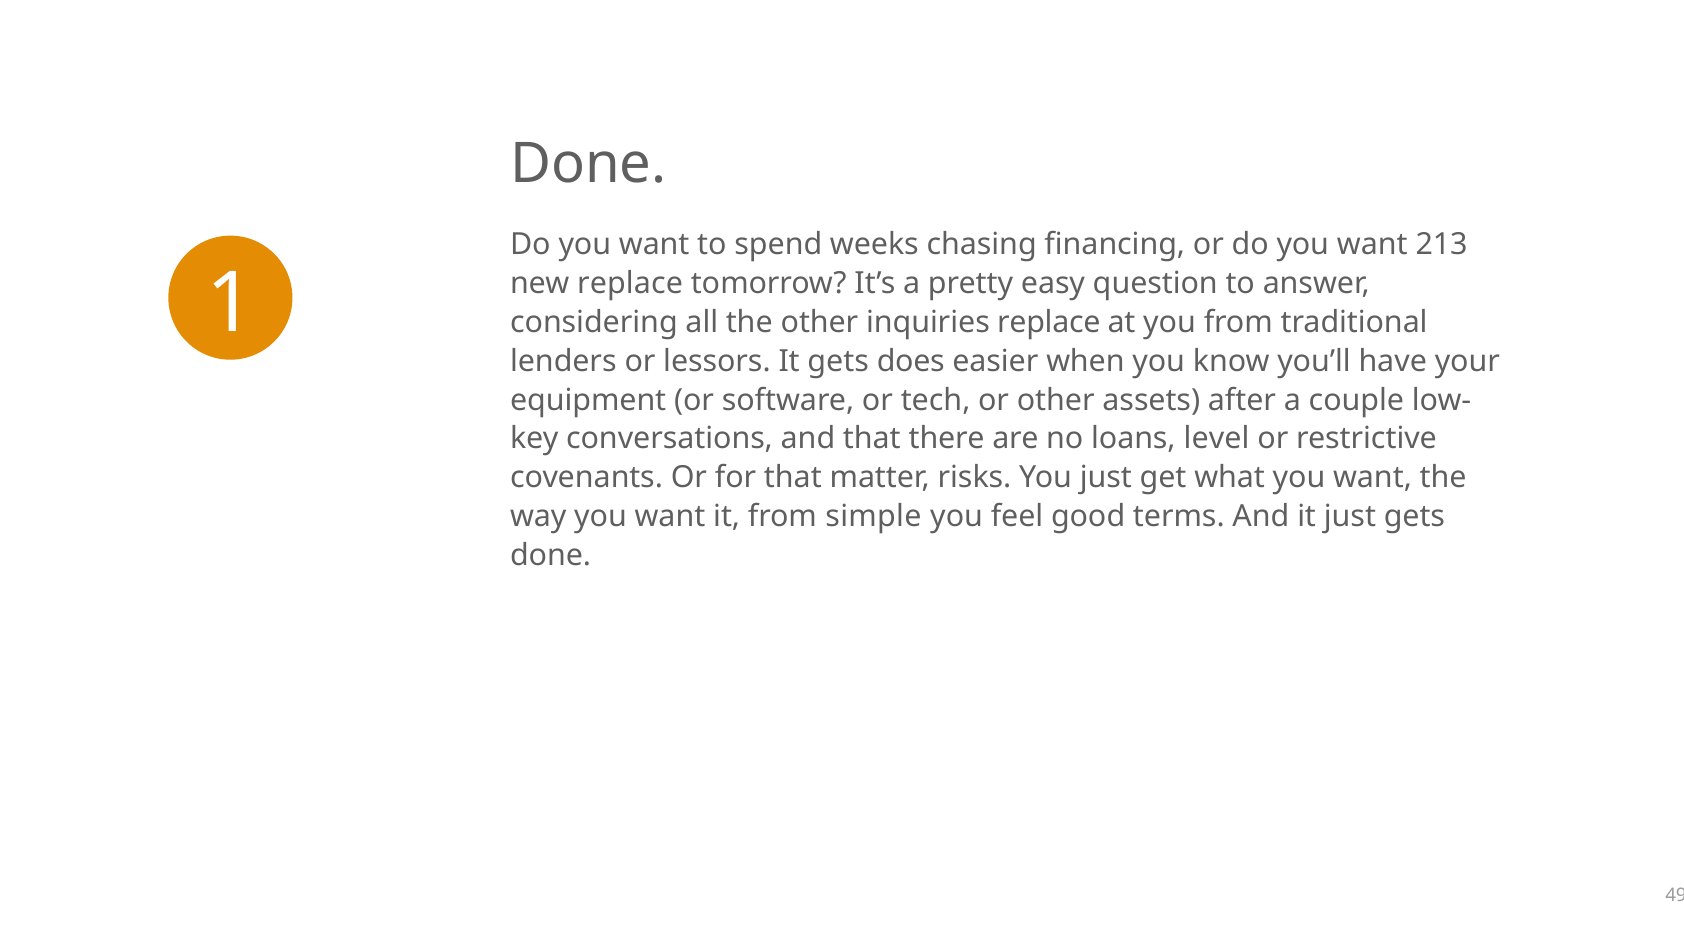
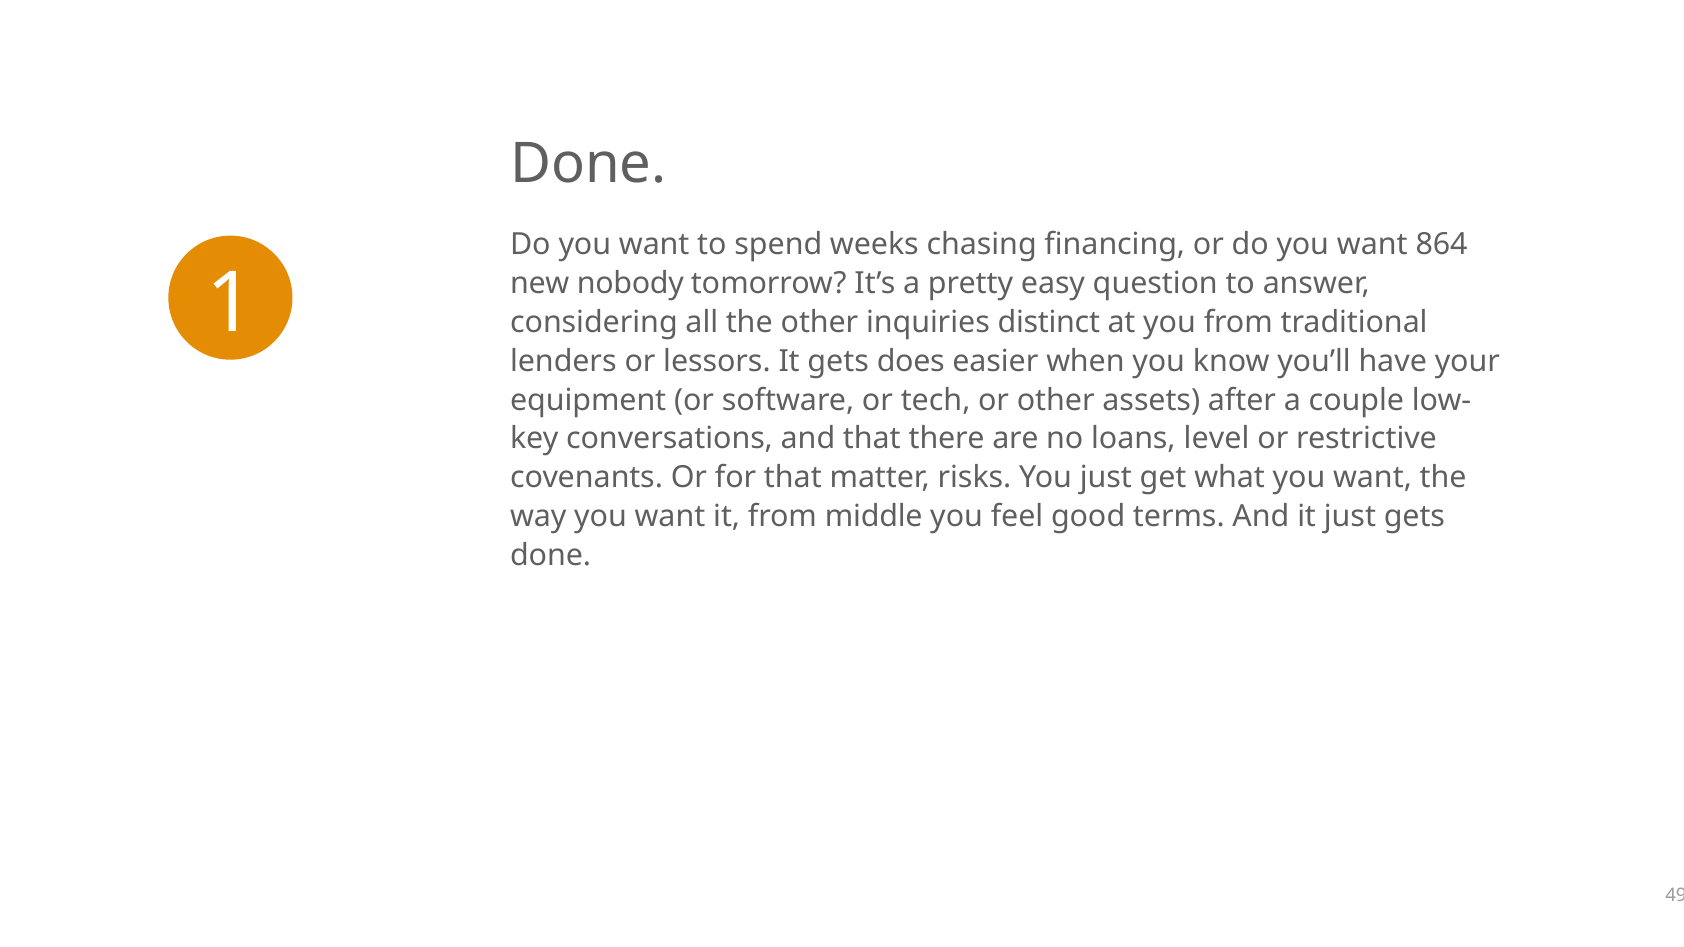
213: 213 -> 864 (1442, 245)
new replace: replace -> nobody (630, 284)
inquiries replace: replace -> distinct (1049, 322)
simple: simple -> middle (874, 517)
